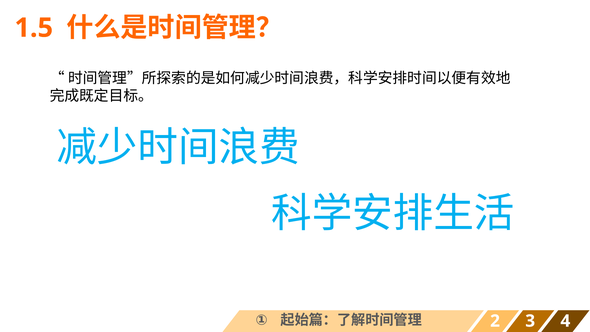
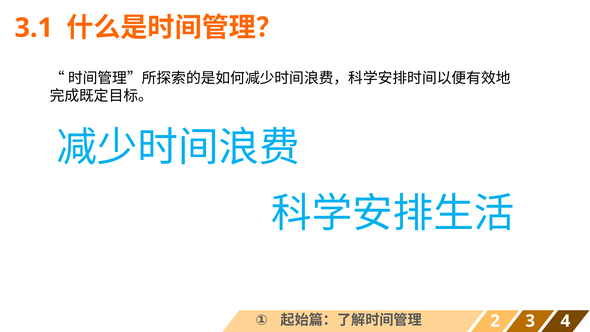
1.5: 1.5 -> 3.1 (34, 28)
